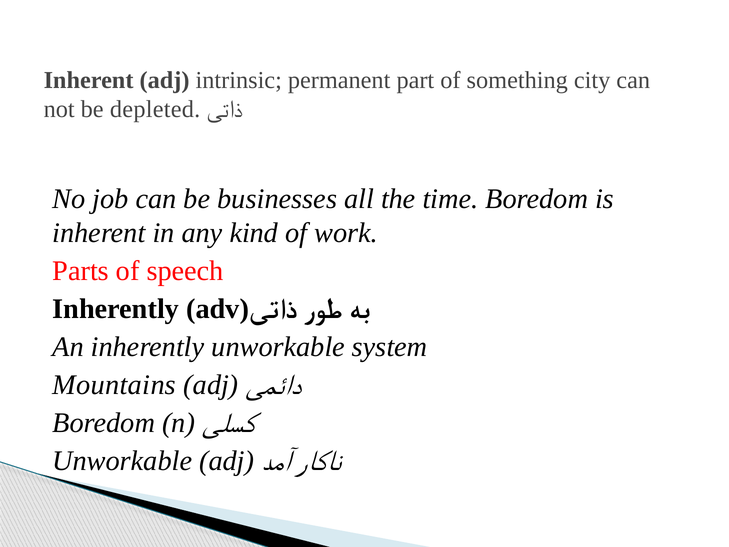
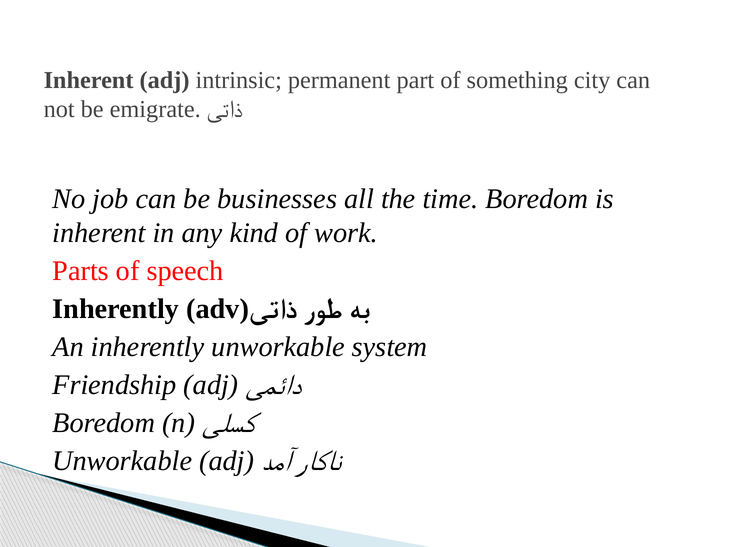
depleted: depleted -> emigrate (155, 109)
Mountains: Mountains -> Friendship (114, 385)
